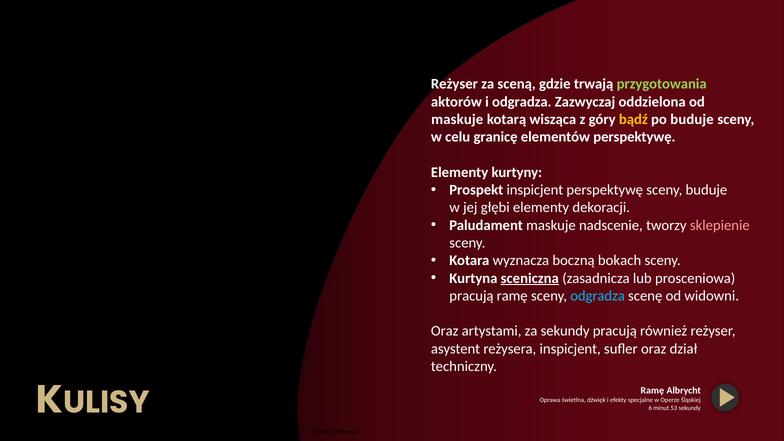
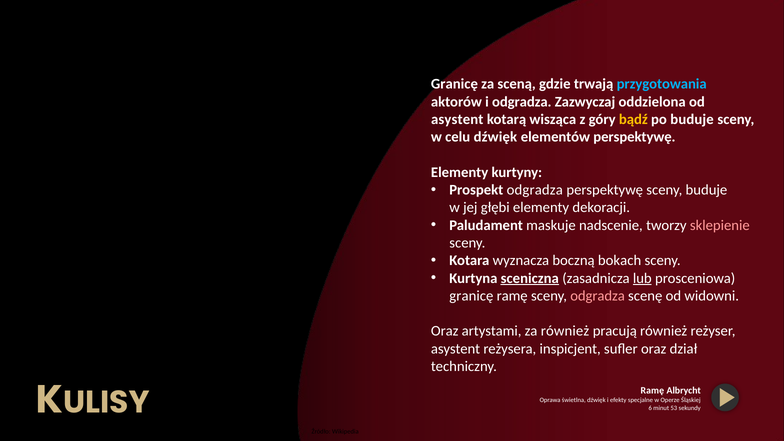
Reżyser: Reżyser -> Granicę (454, 84)
przygotowania colour: light green -> light blue (662, 84)
maskuje: maskuje -> asystent (457, 119)
celu granicę: granicę -> dźwięk (495, 137)
Prospekt inspicjent: inspicjent -> odgradza (535, 190)
lub underline: none -> present (642, 278)
pracują: pracują -> granicę (471, 296)
odgradza colour: light blue -> pink (598, 296)
za sekundy: sekundy -> również (565, 331)
